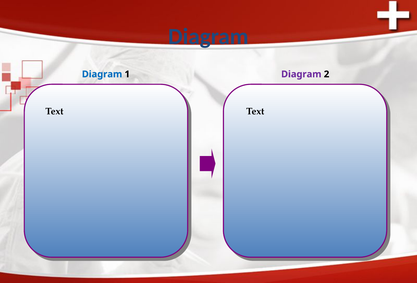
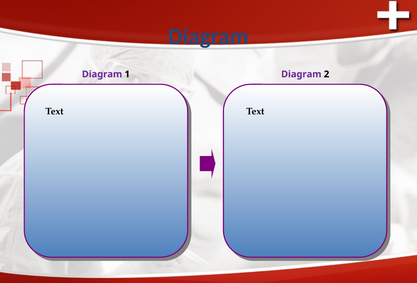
Diagram colour: blue -> purple (102, 74)
